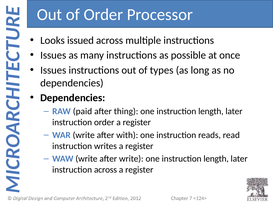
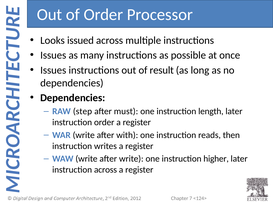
types: types -> result (162, 70)
paid: paid -> step (82, 111)
thing: thing -> must (126, 111)
read: read -> then (231, 135)
write one instruction length: length -> higher (216, 159)
